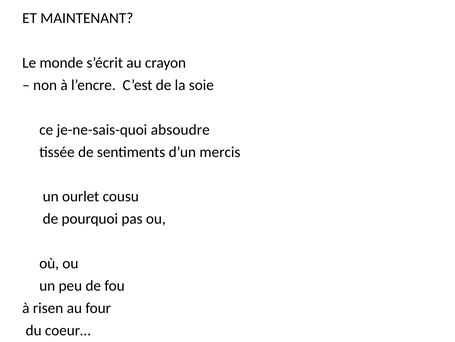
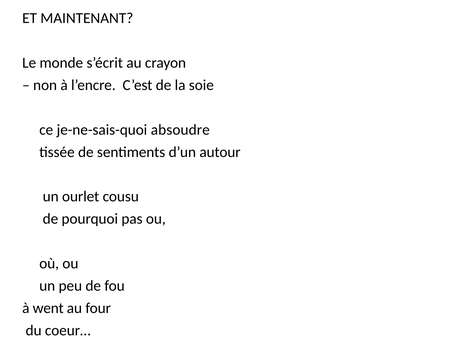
mercis: mercis -> autour (220, 152)
risen: risen -> went (48, 307)
